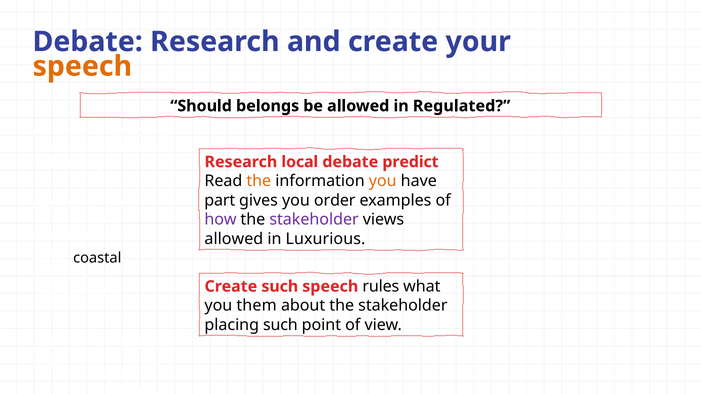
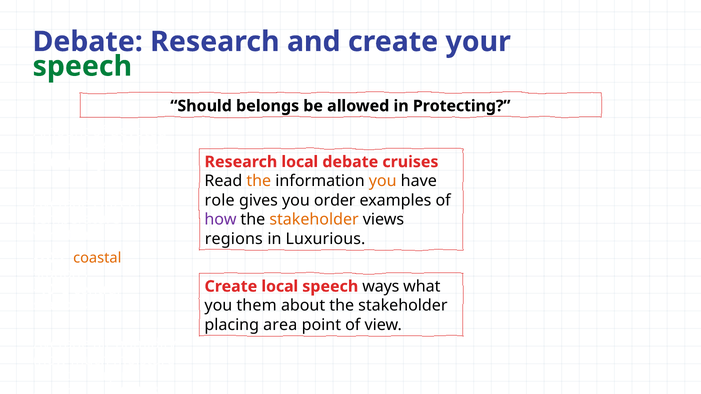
speech colour: orange -> green (82, 66)
Regulated: Regulated -> Protecting (462, 106)
predict: predict -> cruises (410, 162)
part: part -> role (220, 201)
stakeholder colour: purple -> orange (314, 220)
allowed: allowed -> regions (234, 239)
coastal colour: black -> orange (97, 258)
Create such: such -> local (280, 287)
rules: rules -> ways (381, 287)
placing such: such -> area (280, 325)
